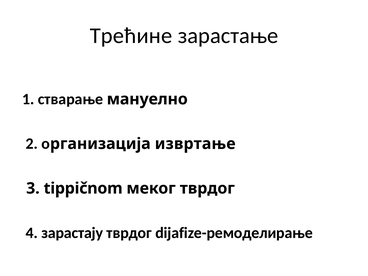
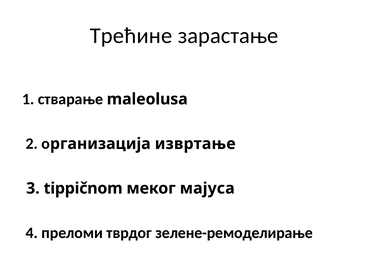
мануелно: мануелно -> maleolusa (147, 99)
меког тврдог: тврдог -> мајуса (207, 188)
зарастају: зарастају -> преломи (72, 233)
dijafize-ремоделирање: dijafize-ремоделирање -> зелене-ремоделирање (234, 233)
